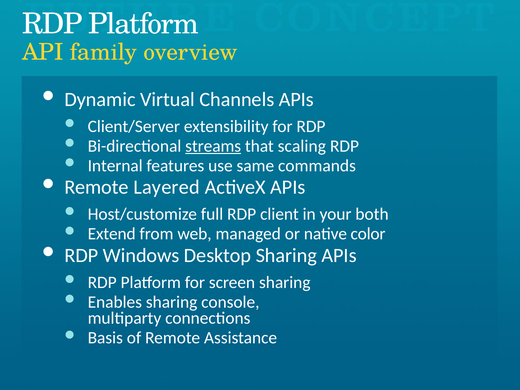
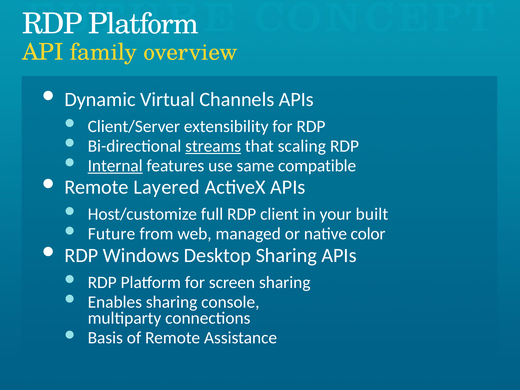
Internal underline: none -> present (115, 166)
commands: commands -> compatible (317, 166)
both: both -> built (372, 214)
Extend: Extend -> Future (112, 234)
